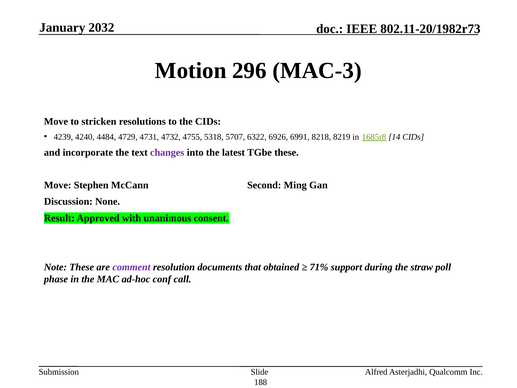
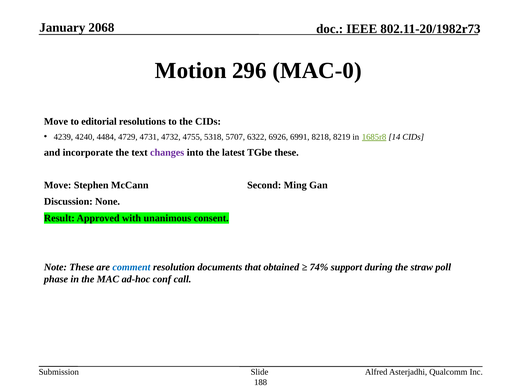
2032: 2032 -> 2068 (101, 27)
MAC-3: MAC-3 -> MAC-0 (317, 70)
stricken: stricken -> editorial (99, 121)
comment colour: purple -> blue (131, 267)
71%: 71% -> 74% (319, 267)
